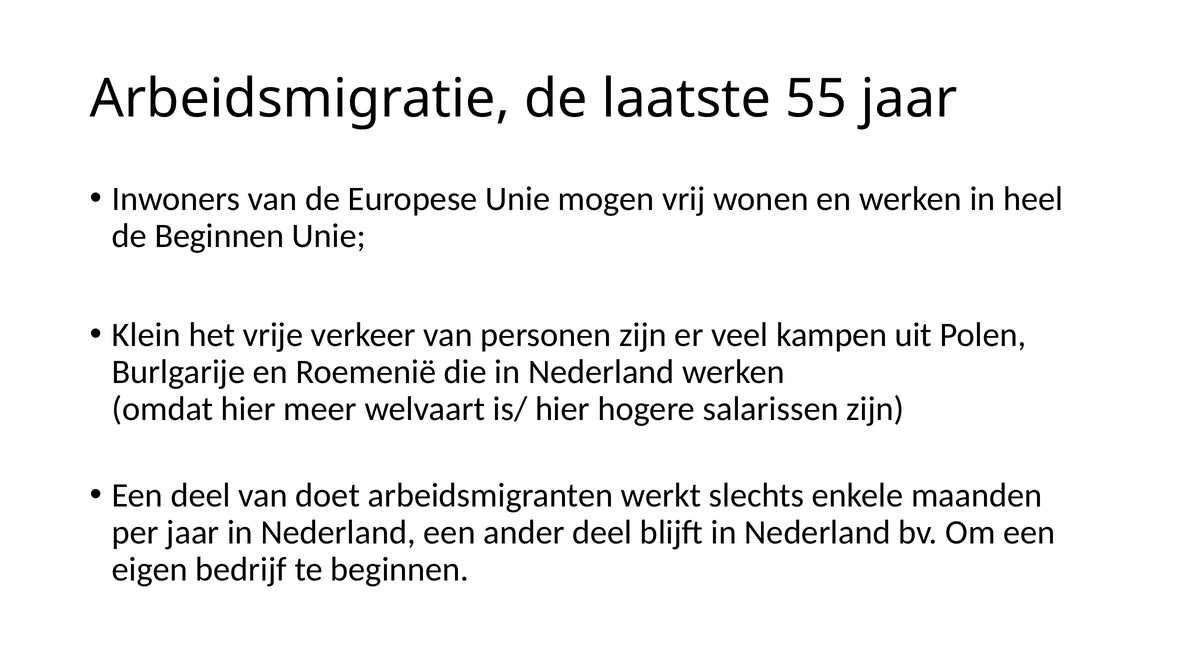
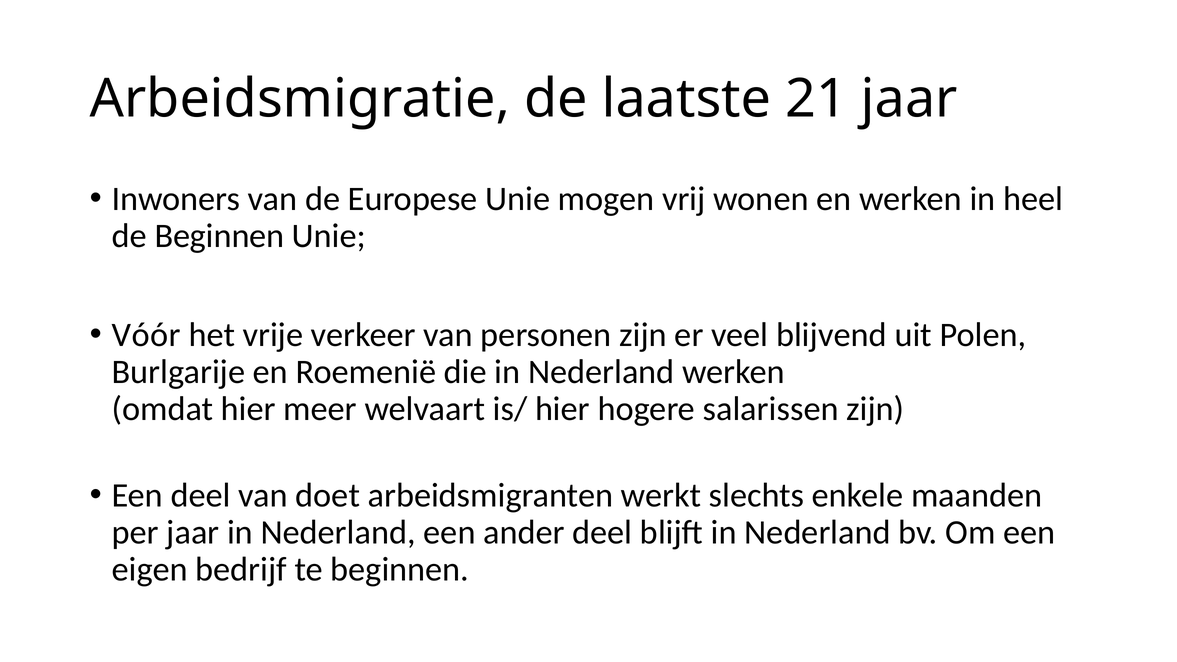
55: 55 -> 21 (816, 99)
Klein: Klein -> Vóór (146, 335)
kampen: kampen -> blijvend (831, 335)
